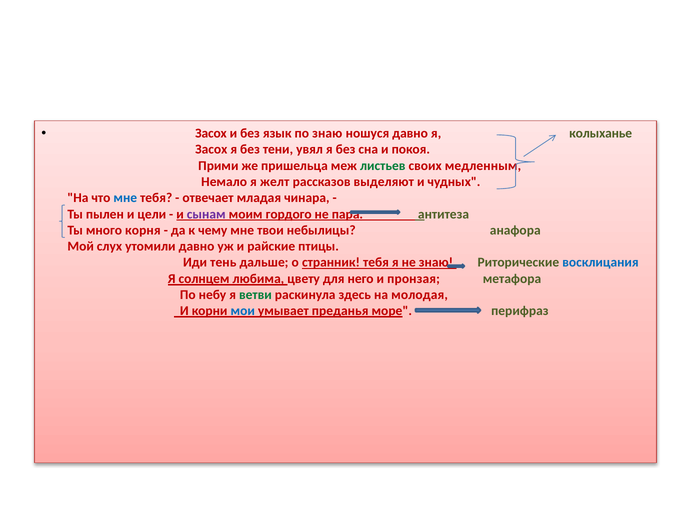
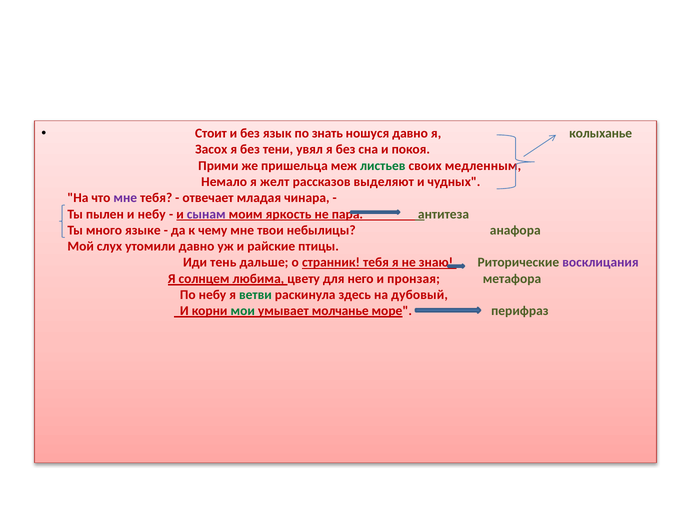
Засох: Засох -> Стоит (211, 133)
по знаю: знаю -> знать (327, 133)
мне colour: blue -> purple (125, 198)
и цели: цели -> небу (152, 214)
гордого: гордого -> яркость (289, 214)
корня: корня -> языке (143, 230)
восклицания colour: blue -> purple (600, 263)
молодая: молодая -> дубовый (420, 295)
мои colour: blue -> green (243, 311)
преданья: преданья -> молчанье (340, 311)
